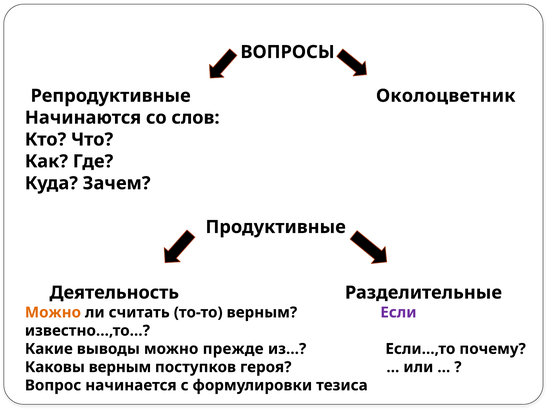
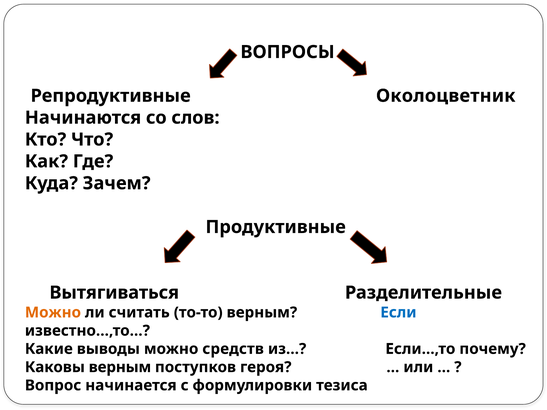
Деятельность: Деятельность -> Вытягиваться (114, 293)
Если colour: purple -> blue (398, 313)
прежде: прежде -> средств (233, 349)
